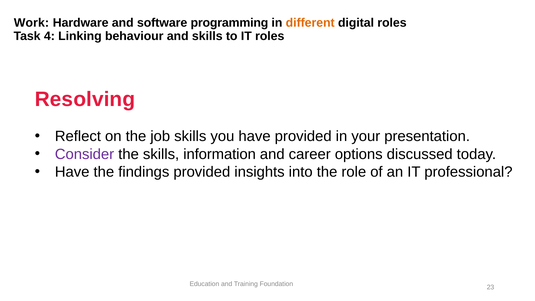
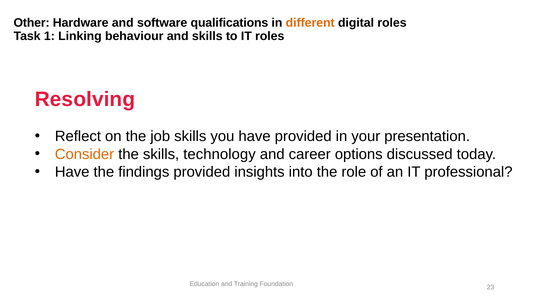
Work: Work -> Other (32, 23)
programming: programming -> qualifications (229, 23)
4: 4 -> 1 (49, 36)
Consider colour: purple -> orange (85, 154)
information: information -> technology (219, 154)
